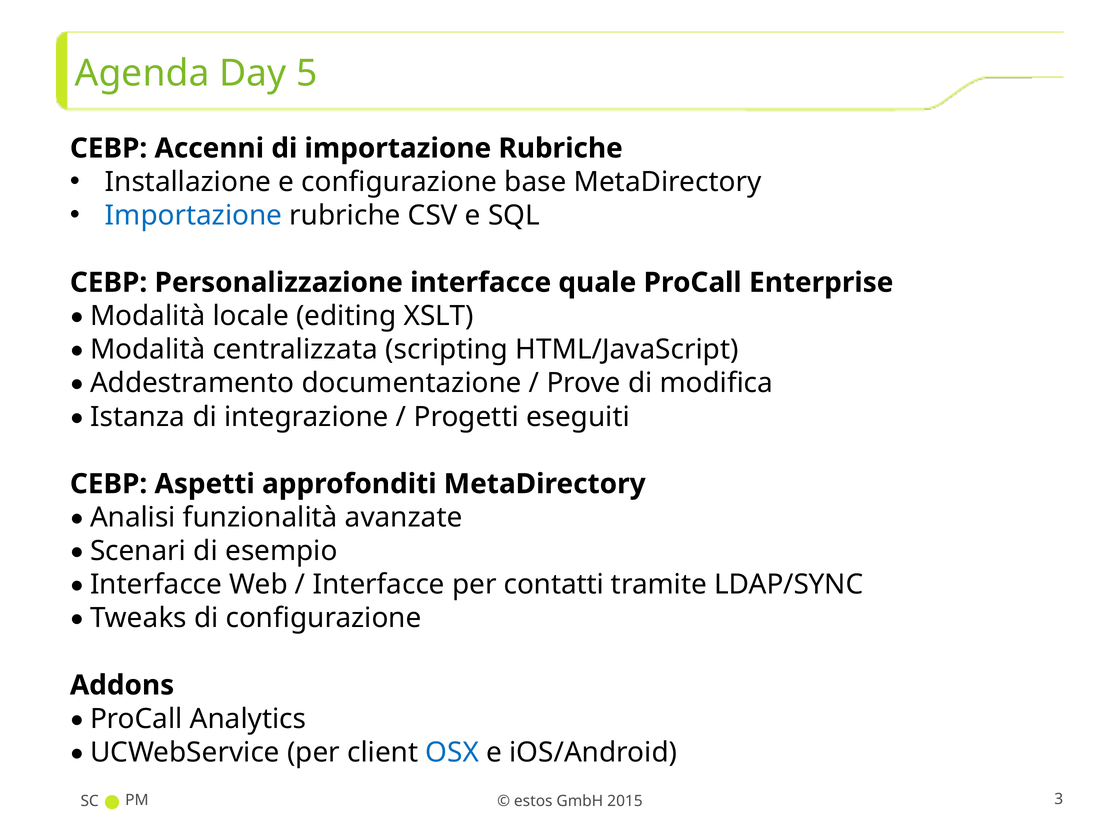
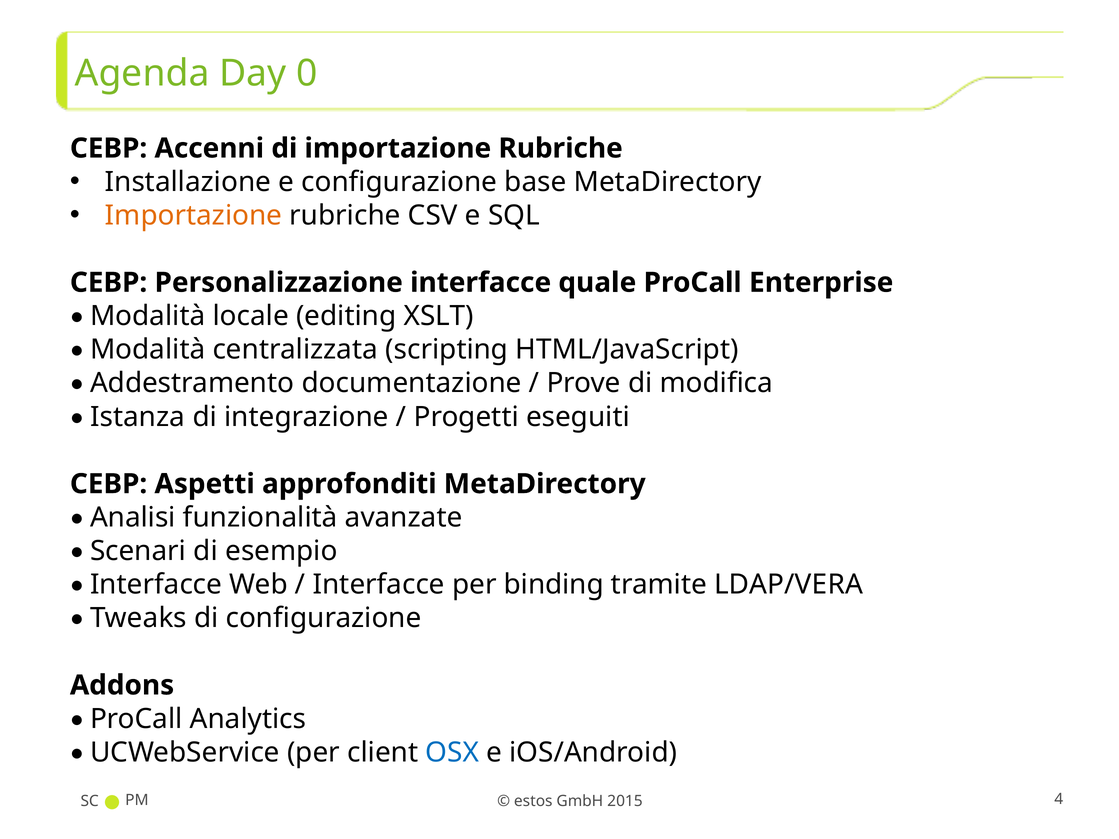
5: 5 -> 0 (307, 74)
Importazione colour: blue -> orange (194, 215)
contatti: contatti -> binding (554, 585)
LDAP/SYNC: LDAP/SYNC -> LDAP/VERA (789, 585)
3: 3 -> 4 (1059, 800)
